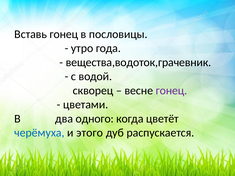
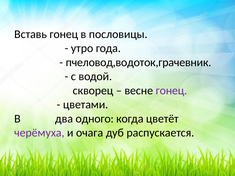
вещества,водоток,грачевник: вещества,водоток,грачевник -> пчеловод,водоток,грачевник (138, 62)
черёмуха colour: blue -> purple (39, 133)
этого: этого -> очага (90, 133)
